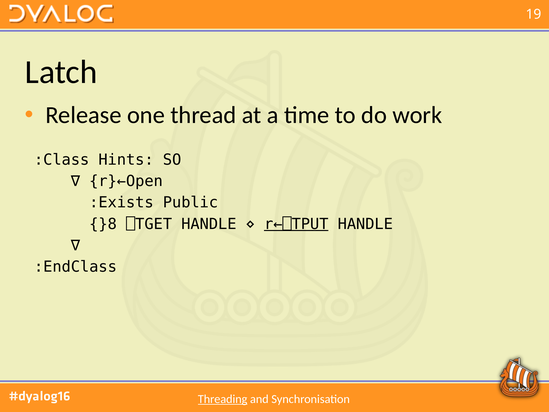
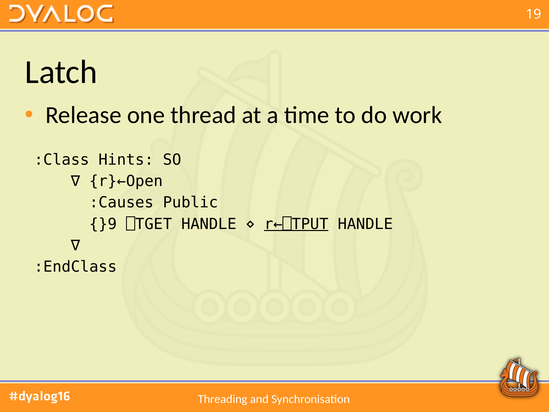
:Exists: :Exists -> :Causes (121, 203)
}8: }8 -> }9 (103, 224)
Threading underline: present -> none (223, 399)
